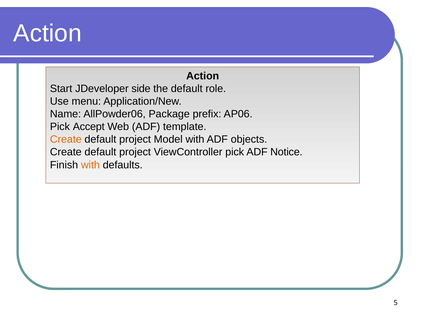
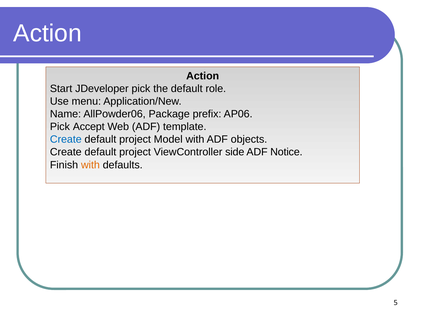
JDeveloper side: side -> pick (141, 89)
Create colour: orange -> blue (66, 140)
ViewController pick: pick -> side (235, 152)
